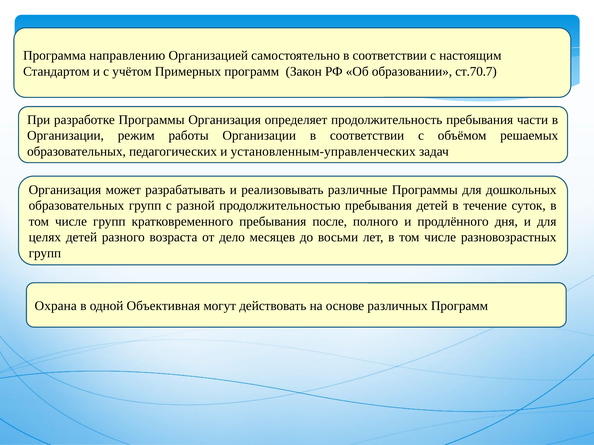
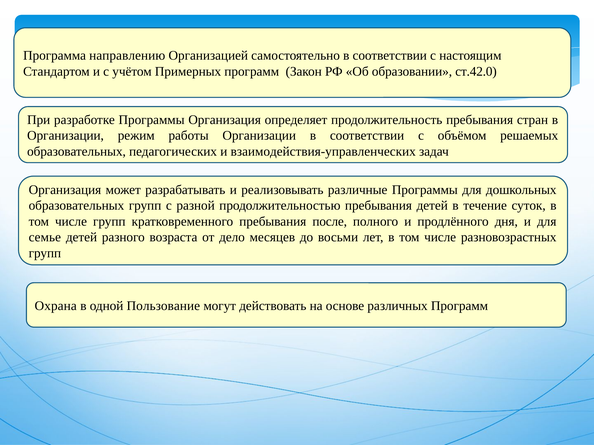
ст.70.7: ст.70.7 -> ст.42.0 (476, 71)
части: части -> стран (533, 120)
установленным-управленческих: установленным-управленческих -> взаимодействия-управленческих (323, 152)
целях: целях -> семье (45, 238)
Объективная: Объективная -> Пользование (163, 306)
